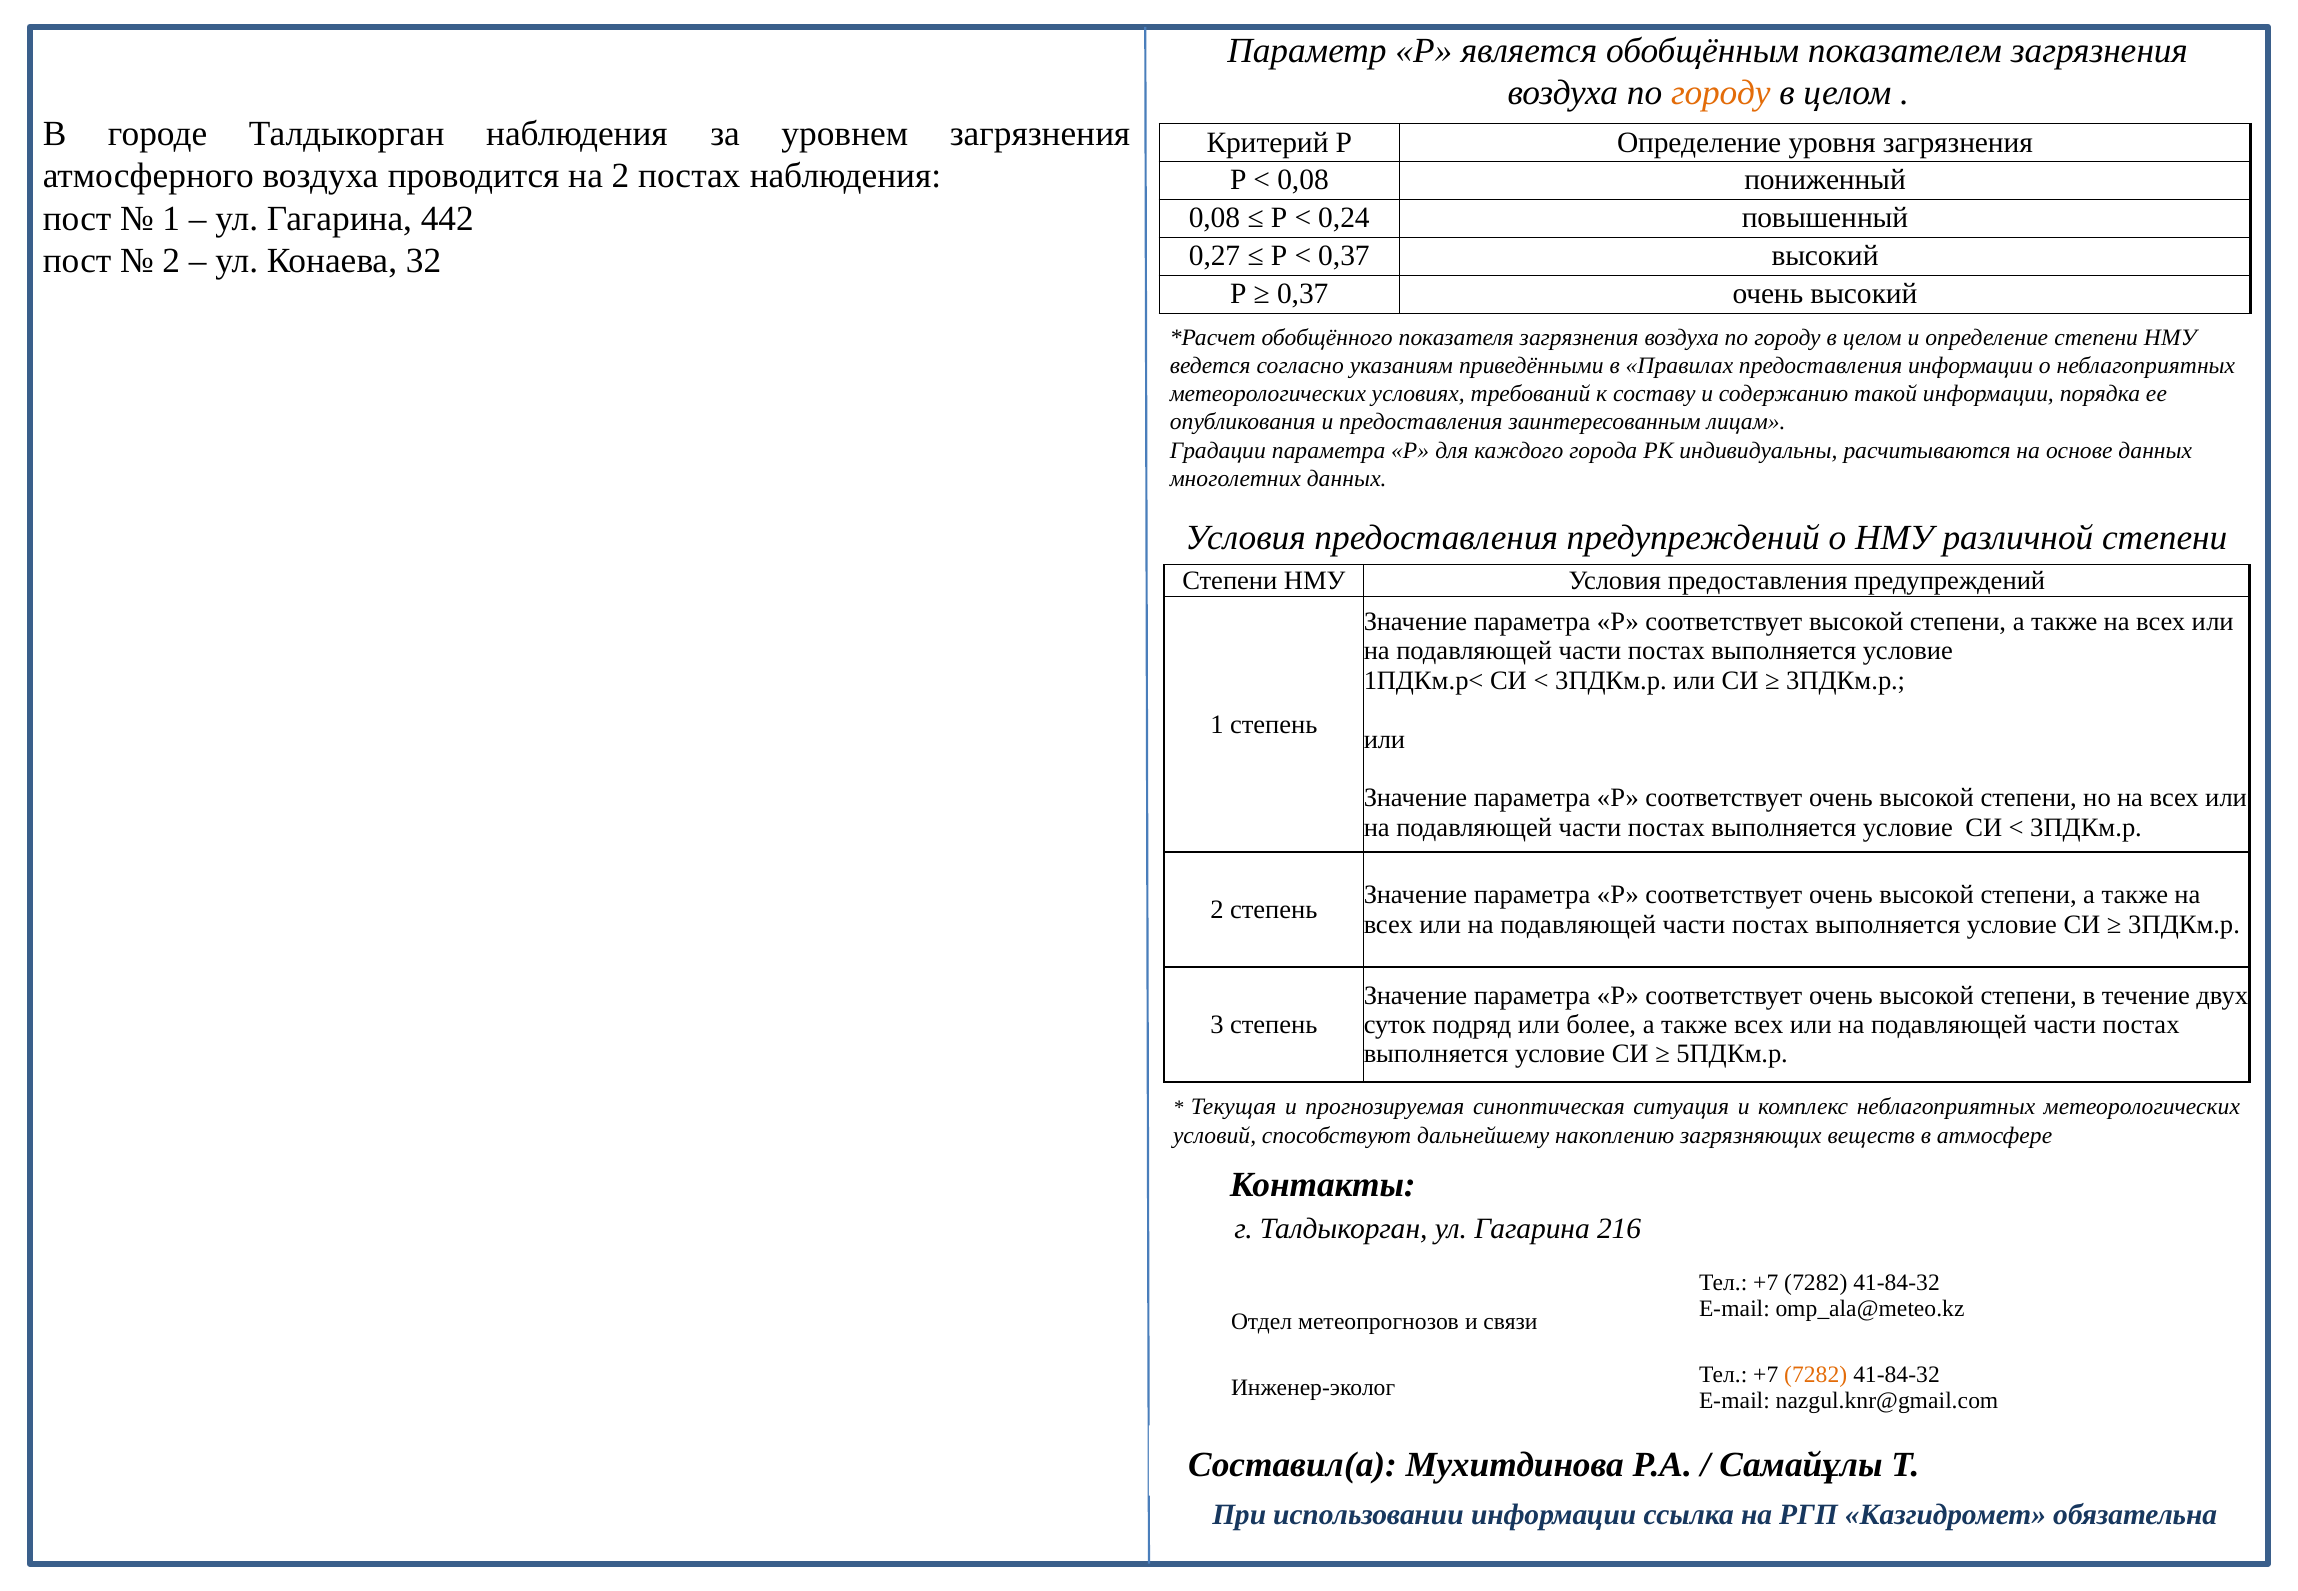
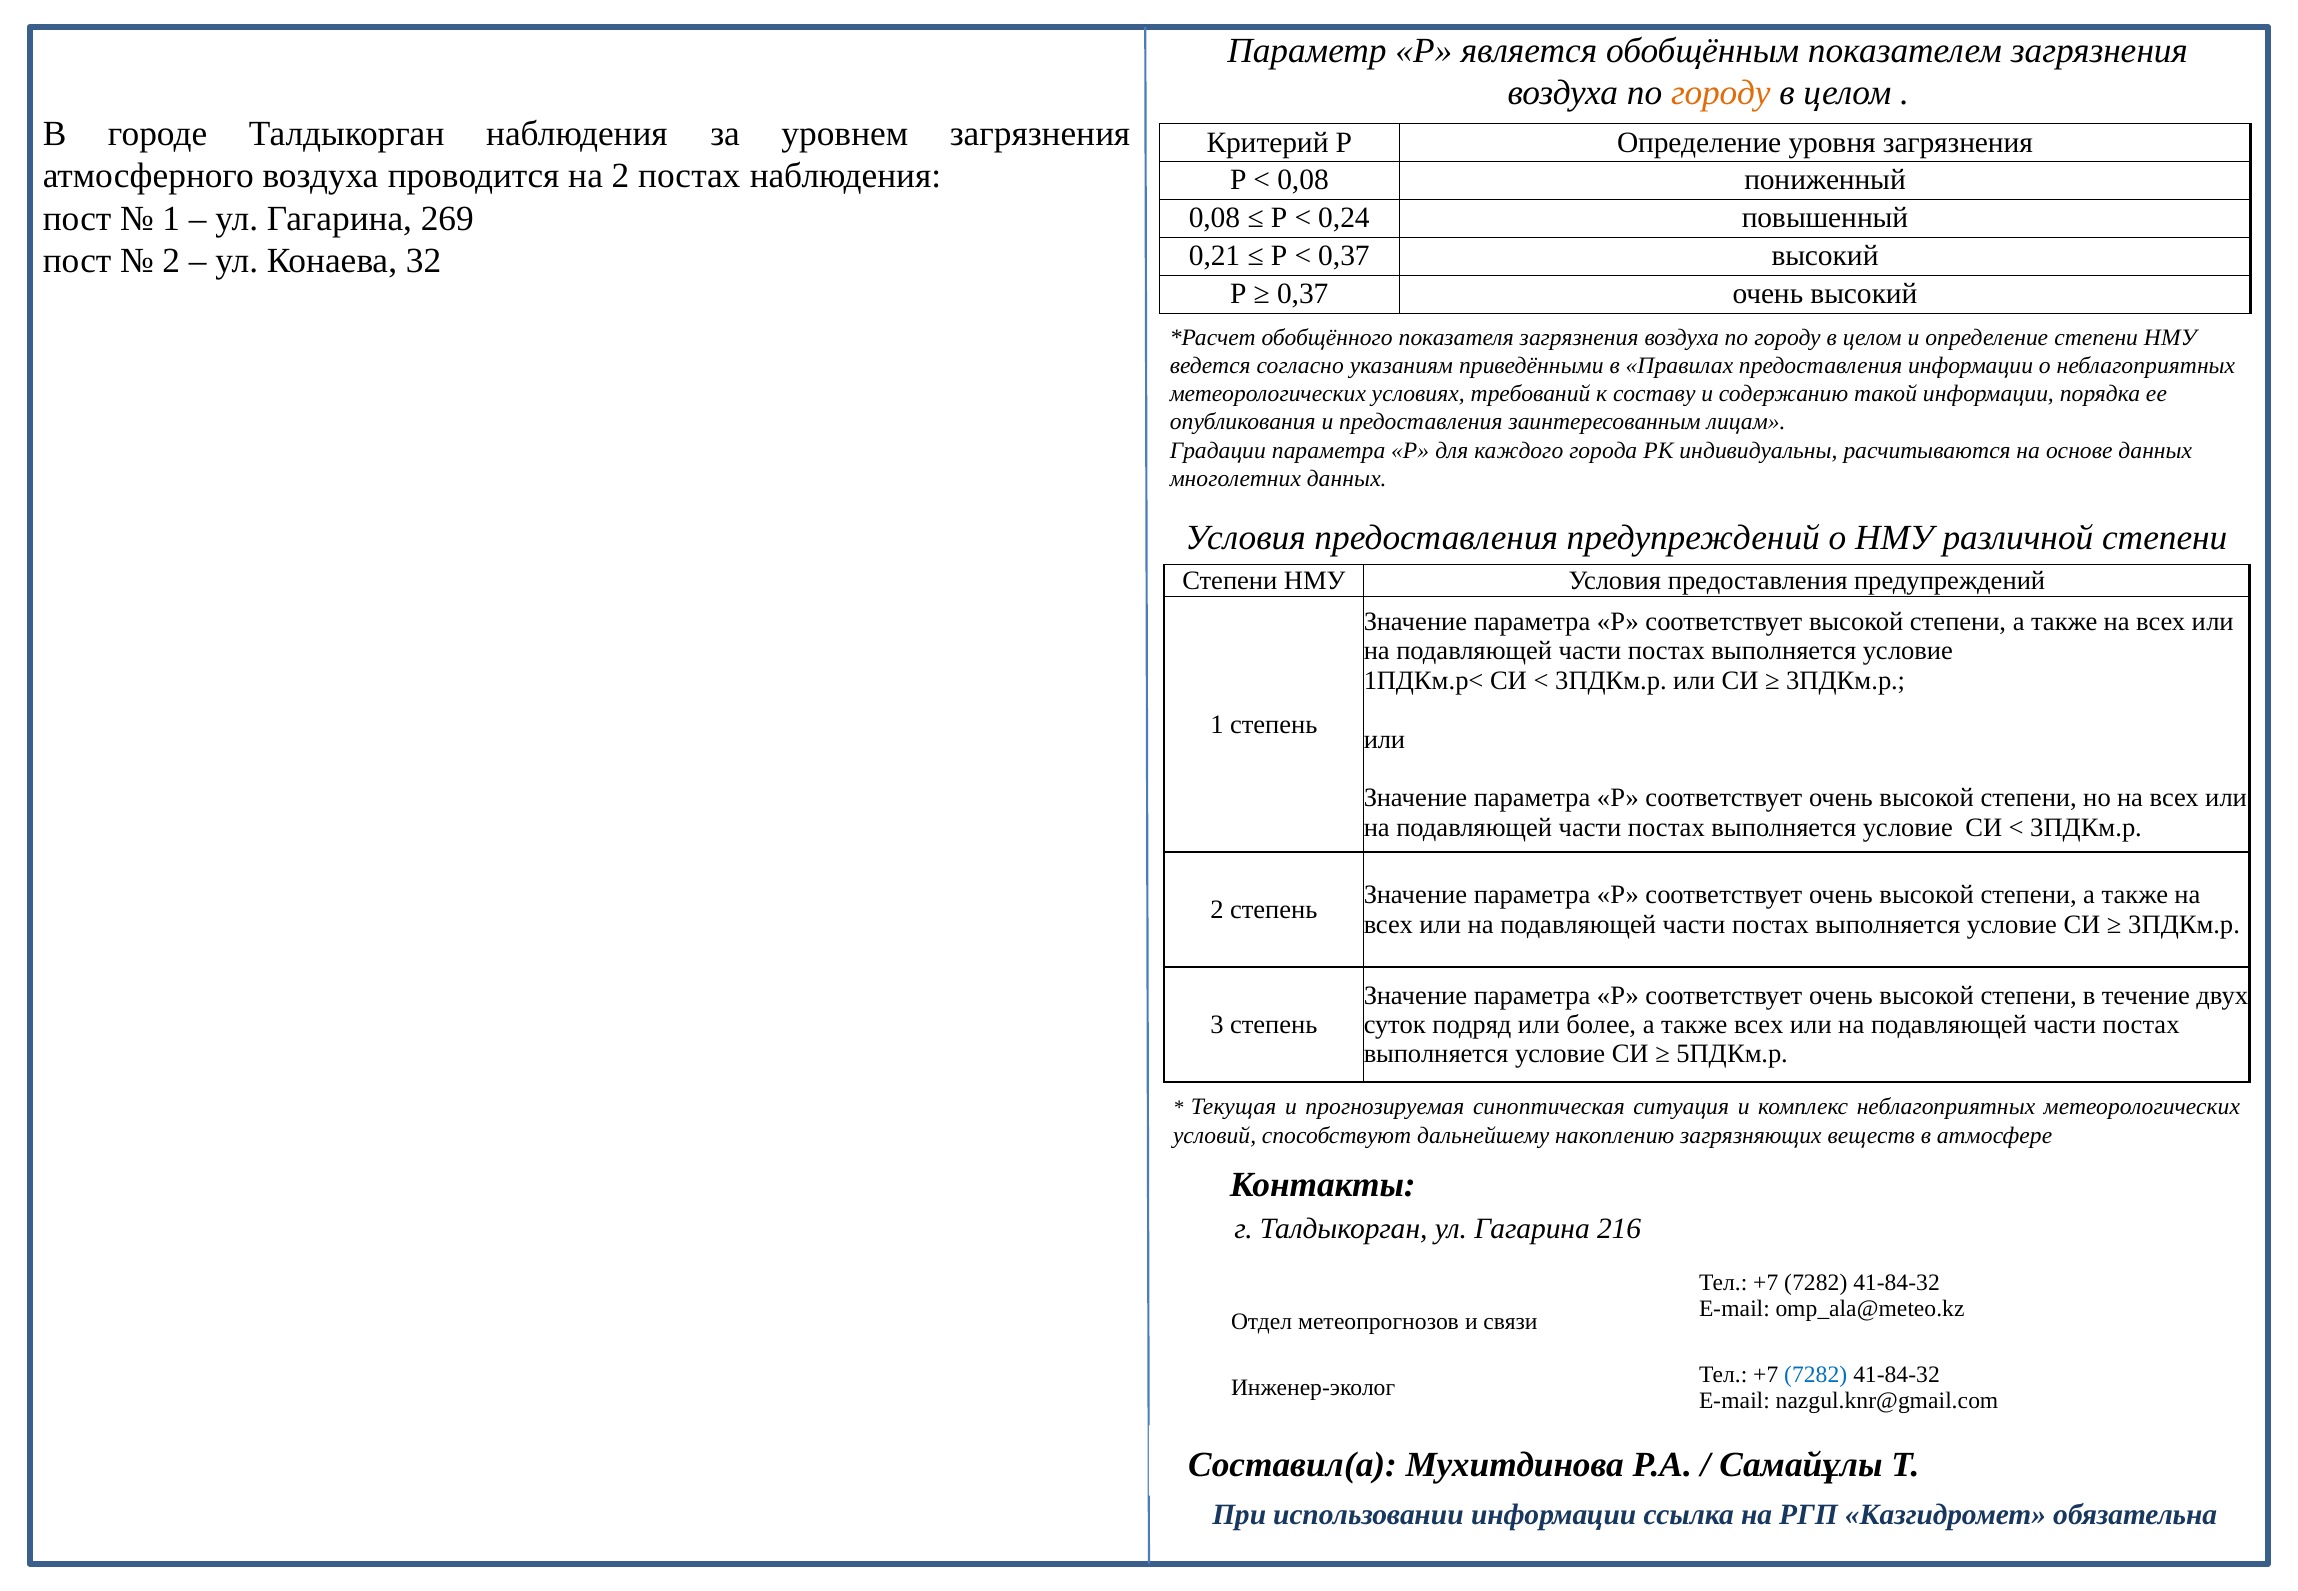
442: 442 -> 269 (447, 218)
0,27: 0,27 -> 0,21 (1215, 256)
7282 colour: orange -> blue (1816, 1374)
